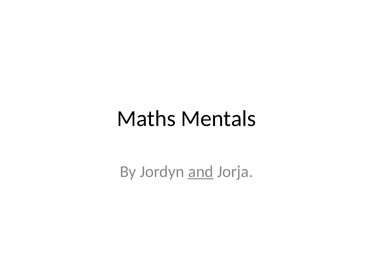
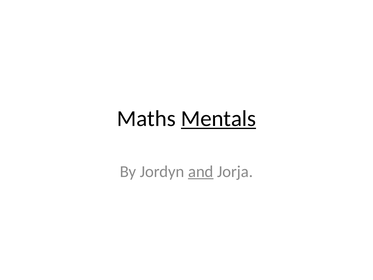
Mentals underline: none -> present (218, 118)
